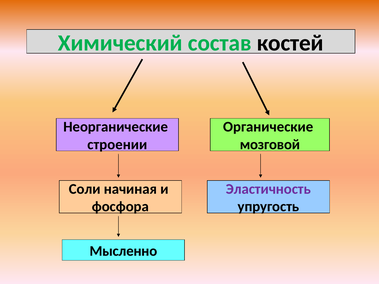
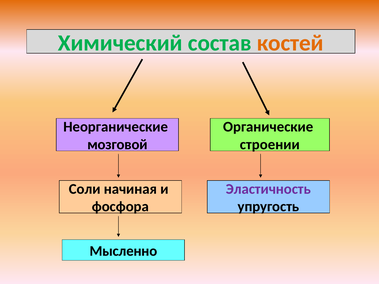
костей colour: black -> orange (290, 43)
строении: строении -> мозговой (117, 145)
мозговой: мозговой -> строении (270, 145)
